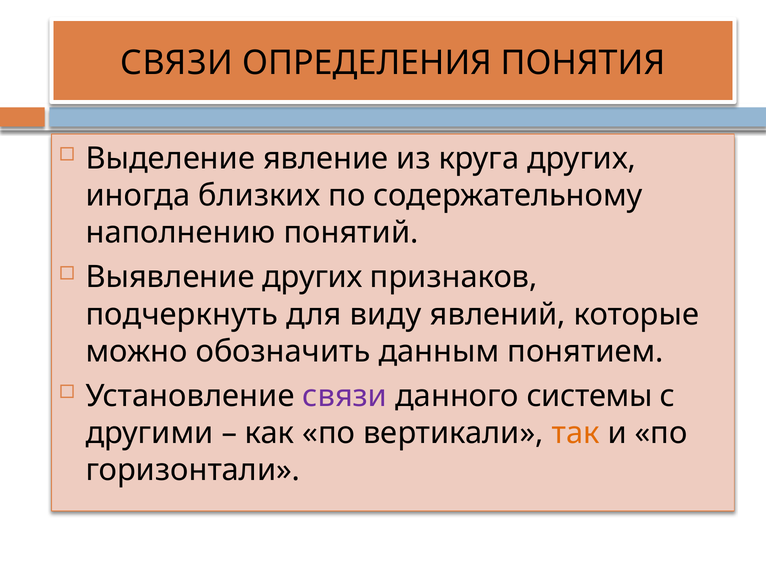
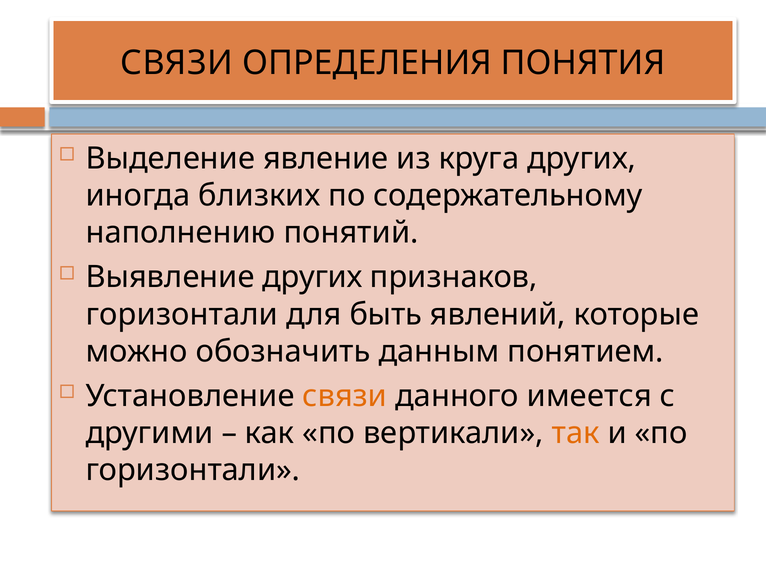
подчеркнуть: подчеркнуть -> горизонтали (182, 314)
виду: виду -> быть (386, 314)
связи colour: purple -> orange (345, 396)
системы: системы -> имеется (589, 396)
